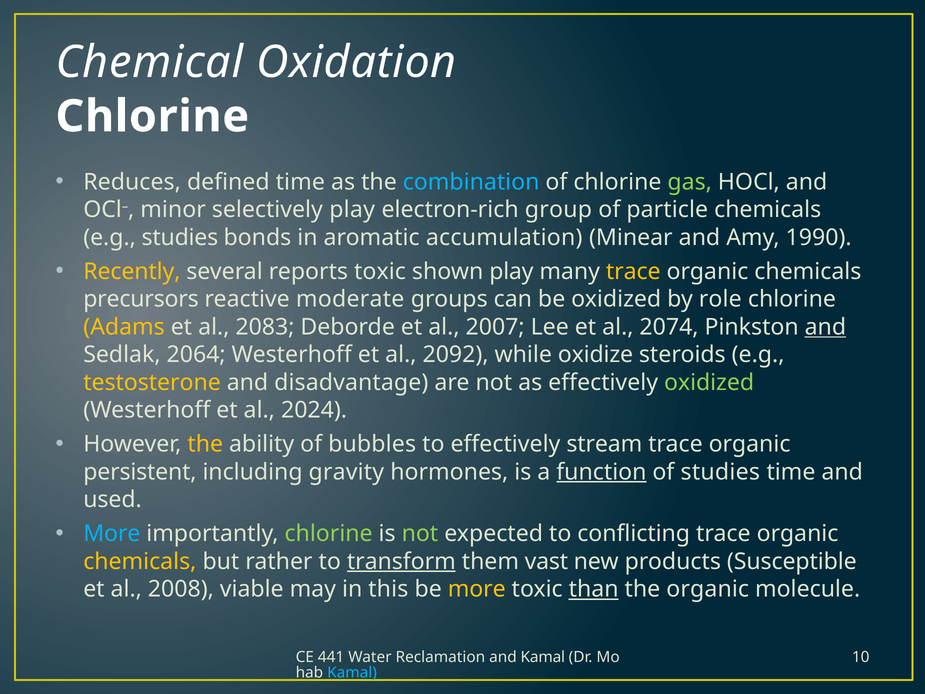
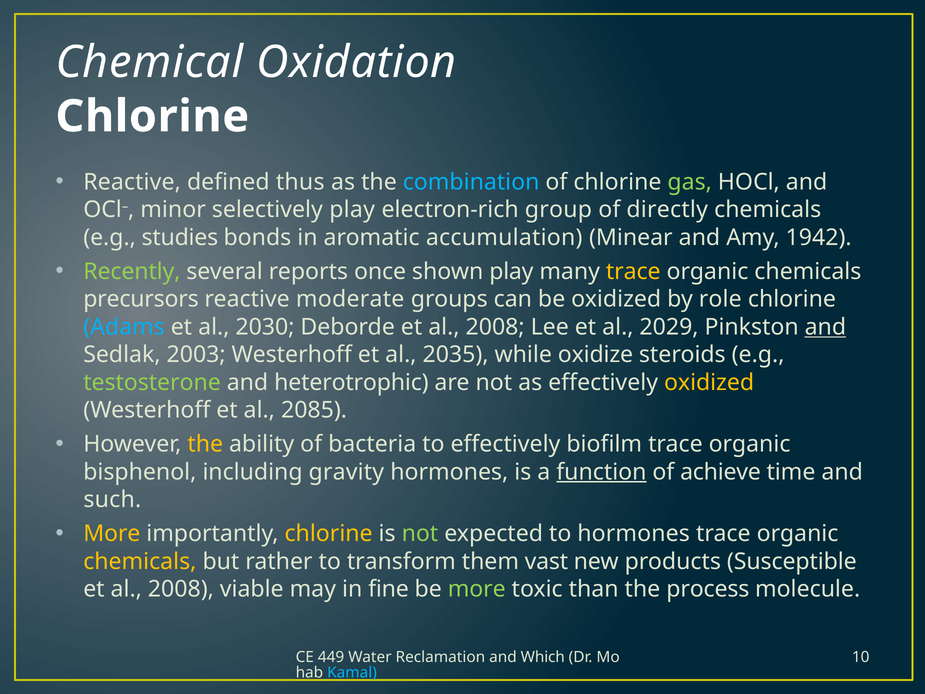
Reduces: Reduces -> Reactive (132, 182)
defined time: time -> thus (300, 182)
particle: particle -> directly (667, 210)
1990: 1990 -> 1942 (819, 237)
Recently colour: yellow -> light green (132, 271)
reports toxic: toxic -> once (380, 271)
Adams colour: yellow -> light blue (124, 327)
2083: 2083 -> 2030 (265, 327)
Deborde et al 2007: 2007 -> 2008 (495, 327)
2074: 2074 -> 2029 (669, 327)
2064: 2064 -> 2003 (196, 355)
2092: 2092 -> 2035 (456, 355)
testosterone colour: yellow -> light green (152, 382)
disadvantage: disadvantage -> heterotrophic (351, 382)
oxidized colour: light green -> yellow (709, 382)
2024: 2024 -> 2085 (314, 410)
bubbles: bubbles -> bacteria (372, 444)
stream: stream -> biofilm (604, 444)
persistent: persistent -> bisphenol (140, 472)
of studies: studies -> achieve (721, 472)
used: used -> such (112, 500)
More colour: light blue -> yellow (112, 533)
chlorine colour: light green -> yellow (329, 533)
to conflicting: conflicting -> hormones (634, 533)
transform underline: present -> none (401, 561)
this: this -> fine (389, 589)
more colour: yellow -> light green (477, 589)
than underline: present -> none (594, 589)
the organic: organic -> process (708, 589)
441: 441 -> 449 (331, 657)
and Kamal: Kamal -> Which (543, 657)
